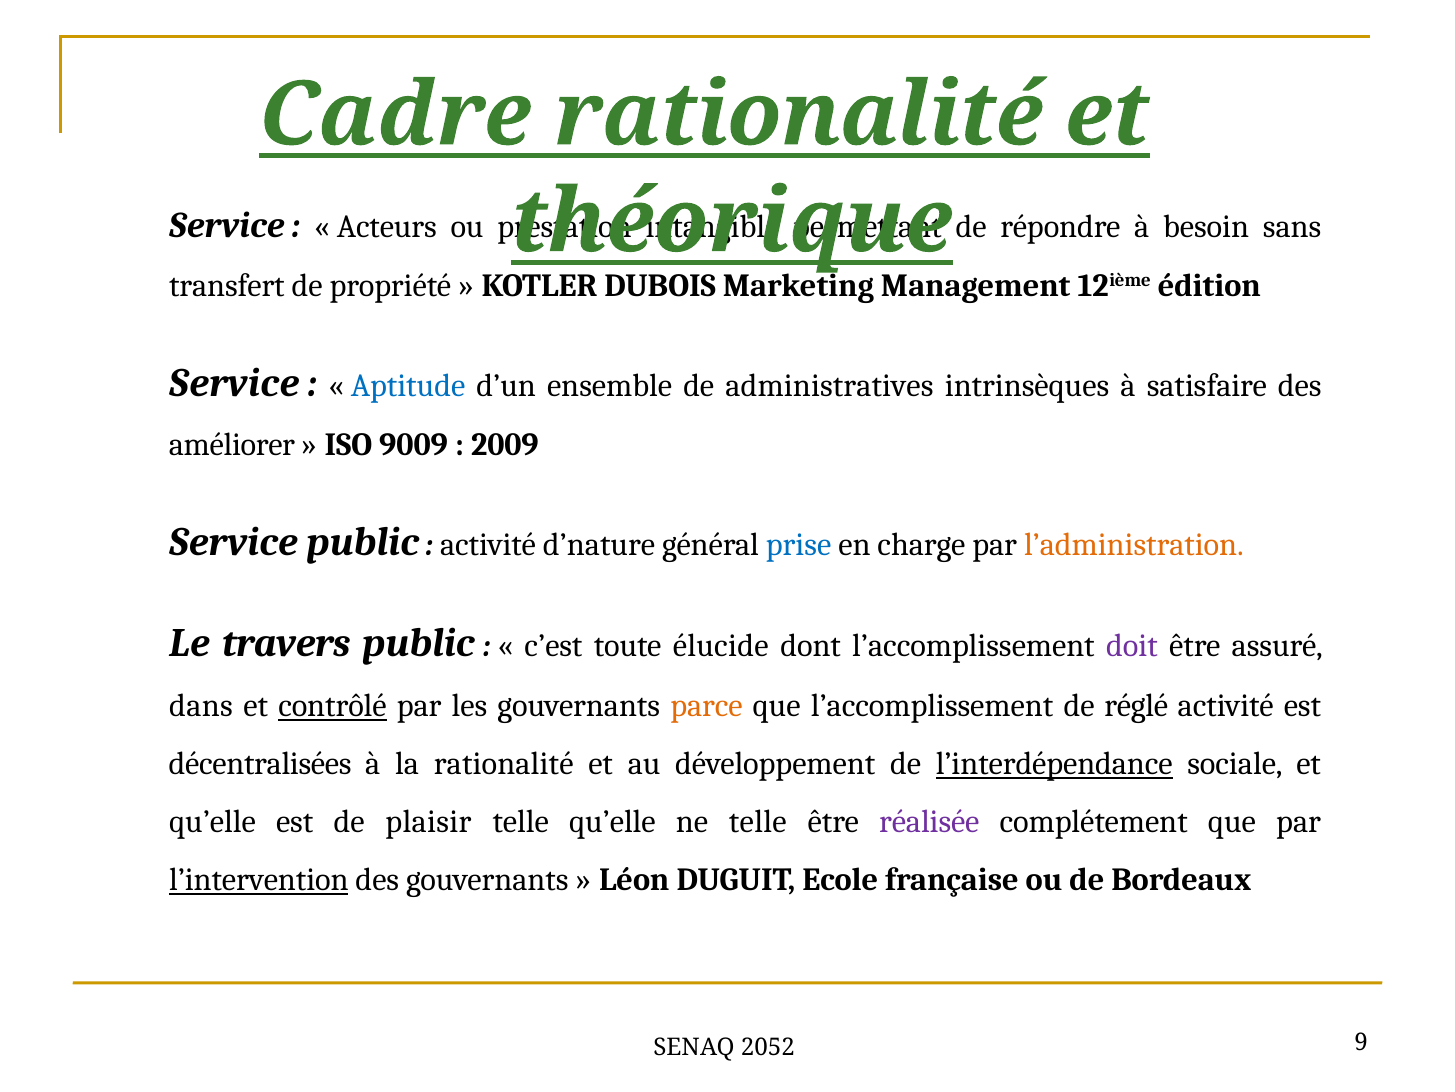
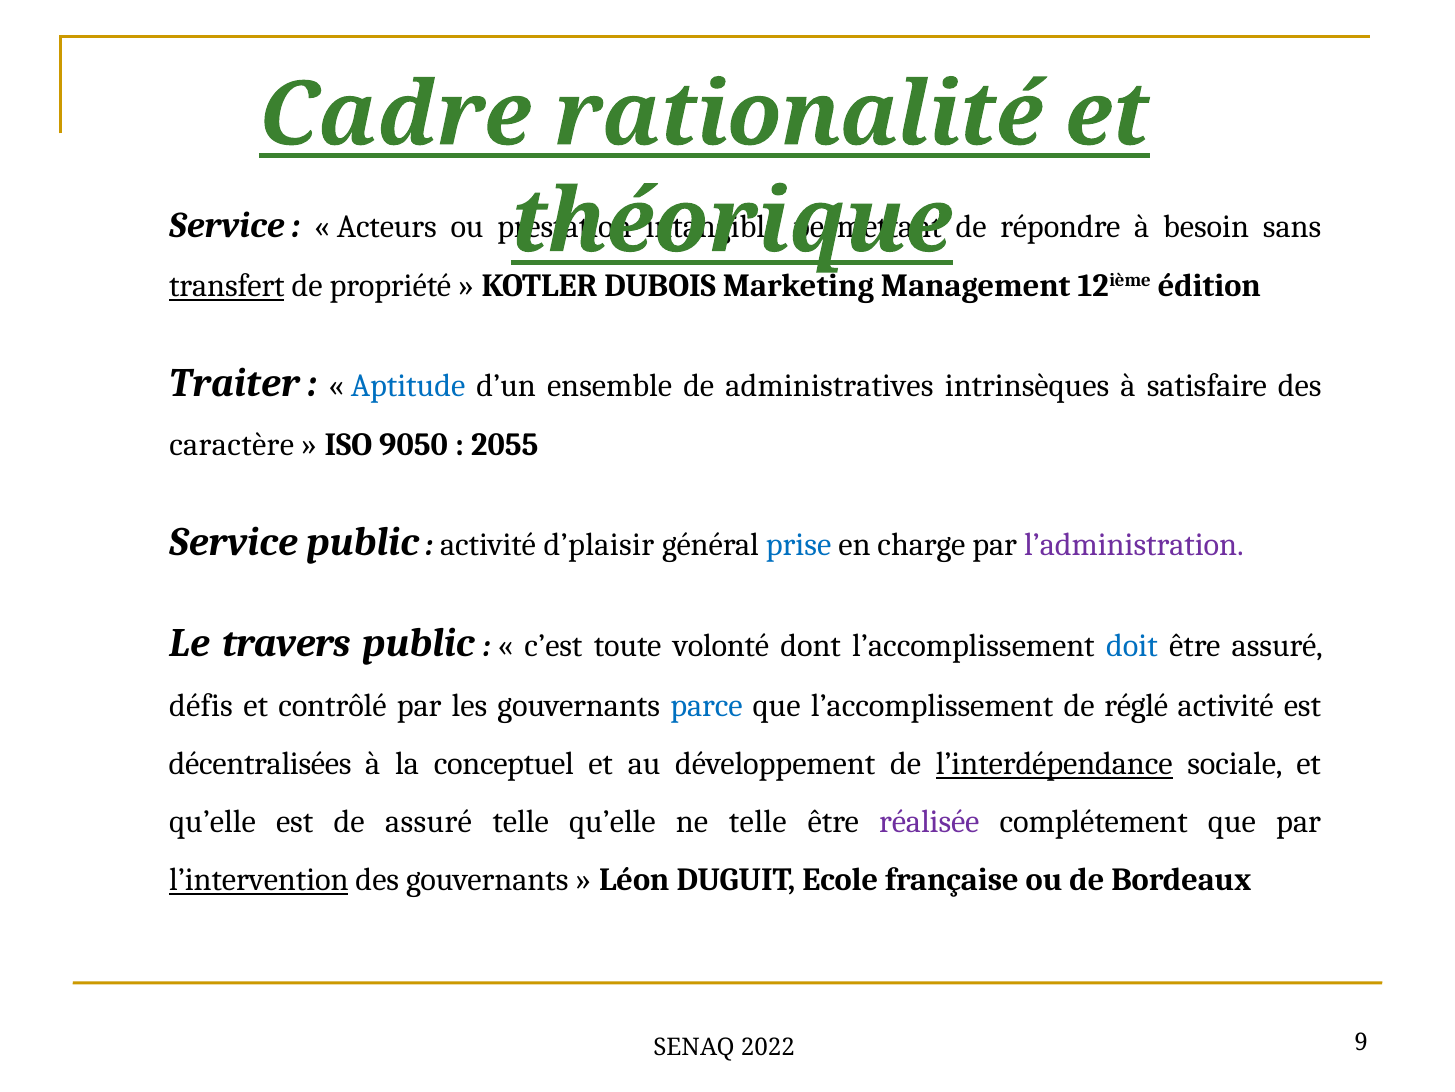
transfert underline: none -> present (227, 286)
Service: Service -> Traiter (234, 382)
améliorer: améliorer -> caractère (232, 445)
9009: 9009 -> 9050 (414, 445)
2009: 2009 -> 2055 (505, 445)
d’nature: d’nature -> d’plaisir (599, 544)
l’administration colour: orange -> purple (1134, 544)
élucide: élucide -> volonté (721, 645)
doit colour: purple -> blue (1132, 645)
dans: dans -> défis (201, 705)
contrôlé underline: present -> none (332, 705)
parce colour: orange -> blue (707, 705)
la rationalité: rationalité -> conceptuel (504, 763)
de plaisir: plaisir -> assuré (428, 821)
2052: 2052 -> 2022 (768, 1047)
